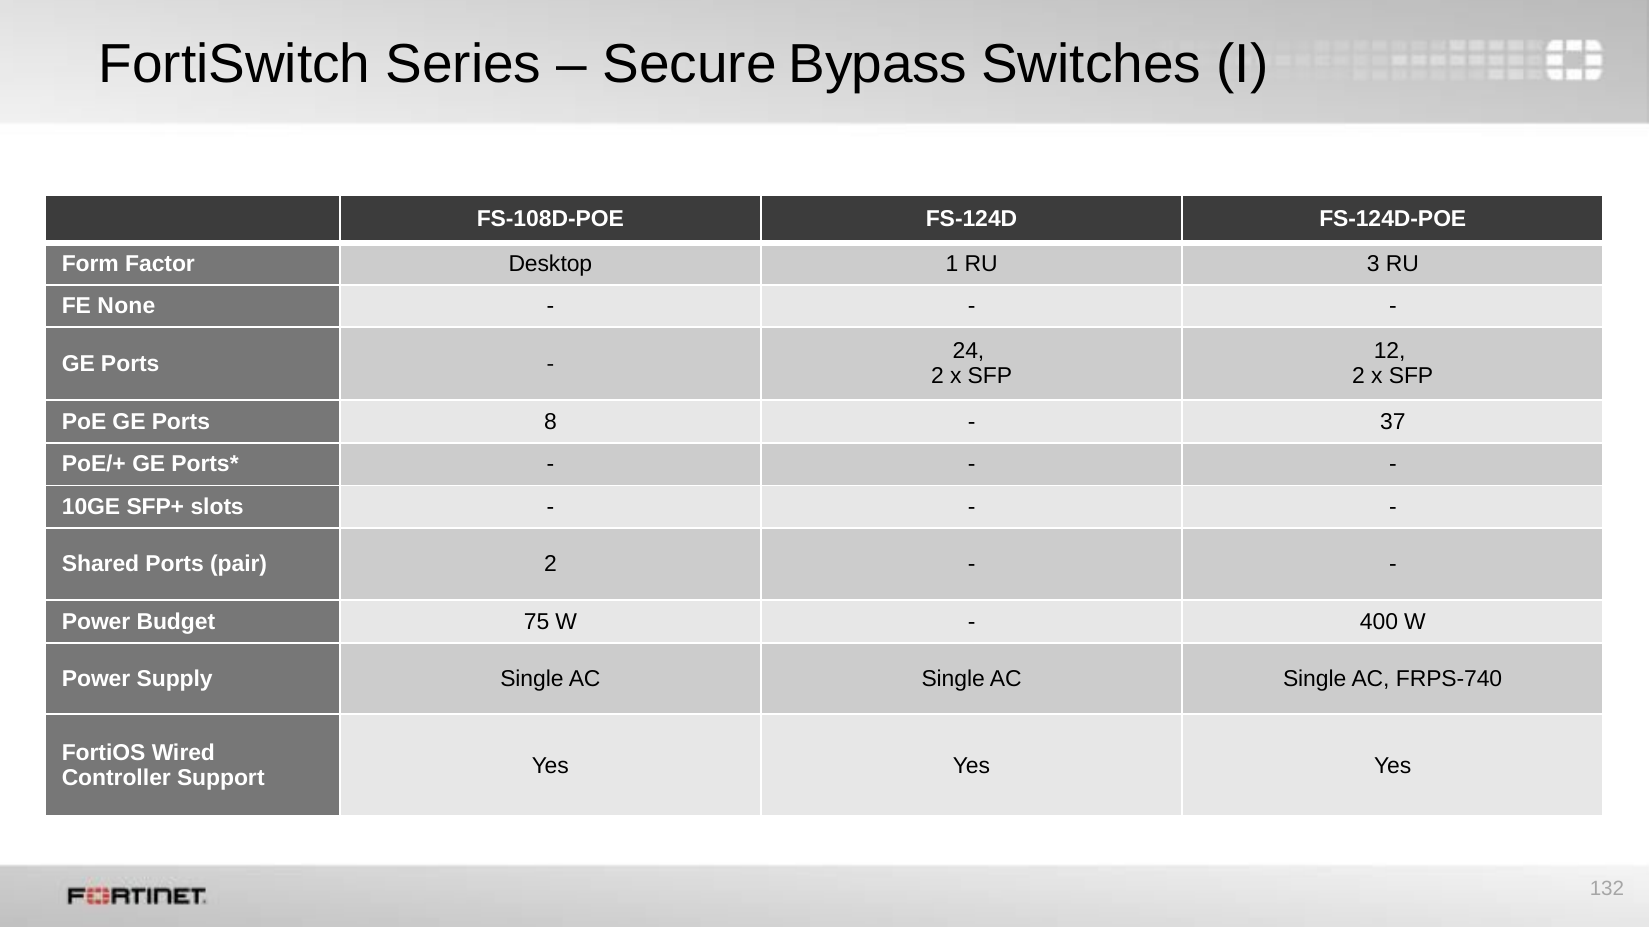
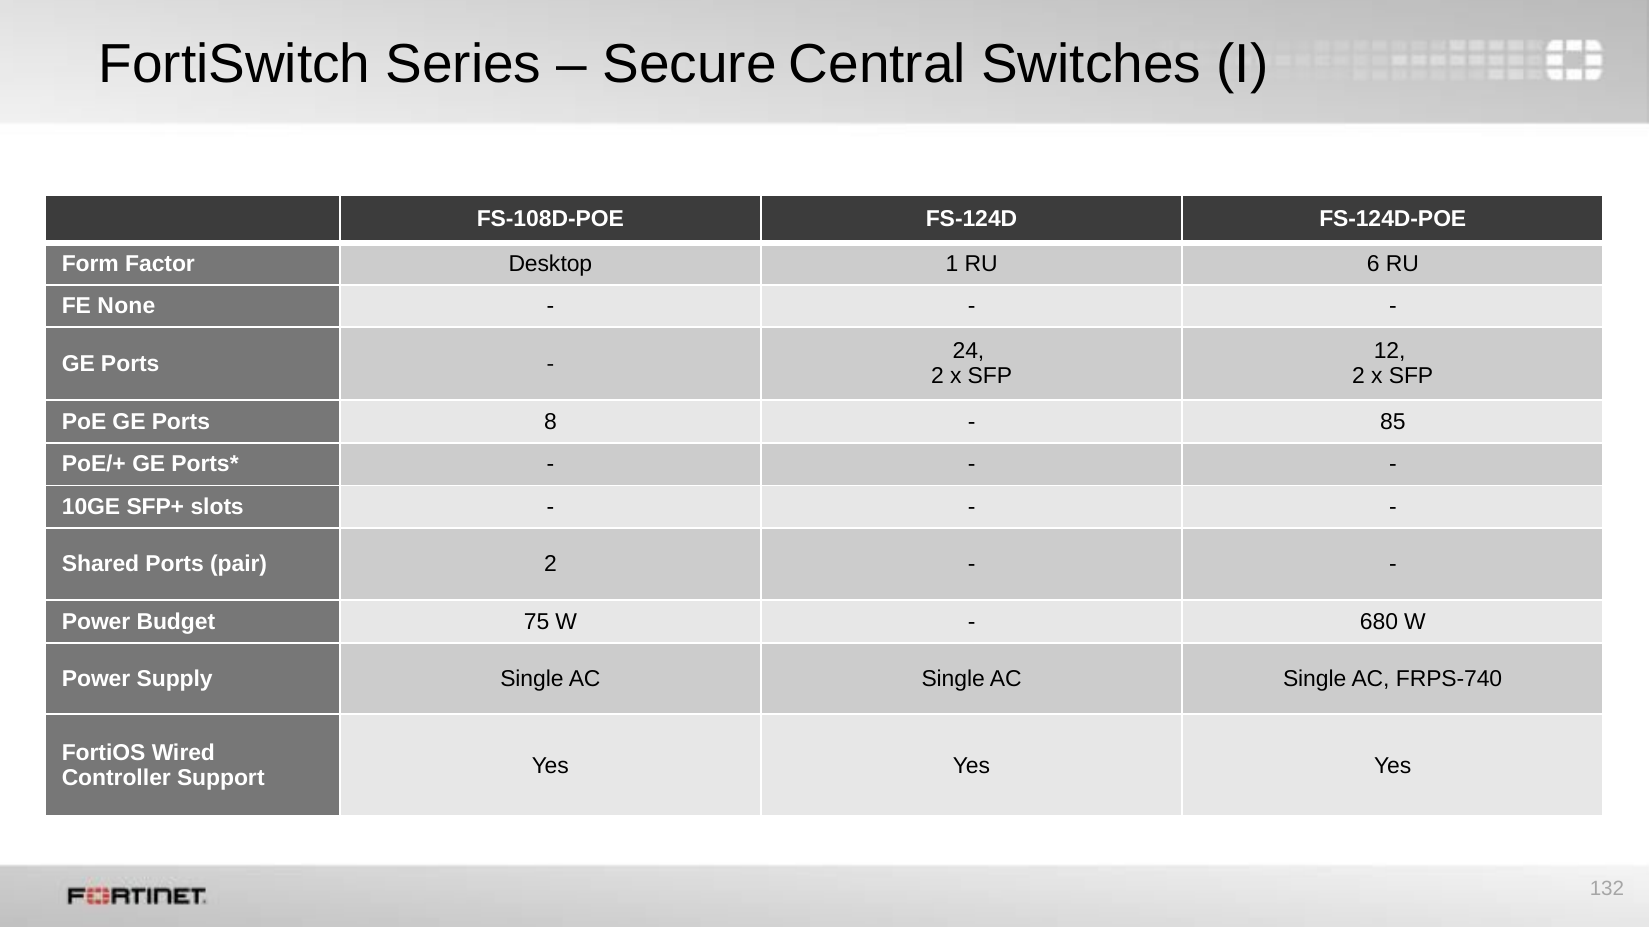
Bypass: Bypass -> Central (877, 65)
3: 3 -> 6 (1373, 264)
37: 37 -> 85 (1393, 422)
400: 400 -> 680 (1379, 622)
